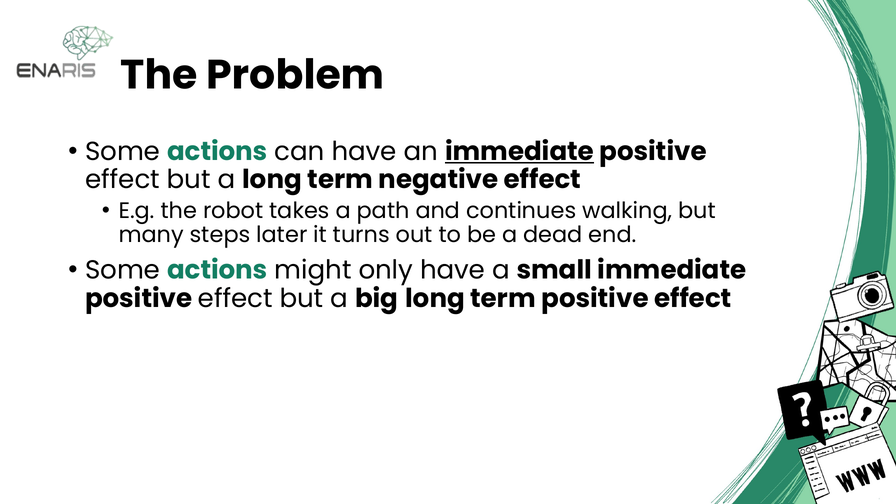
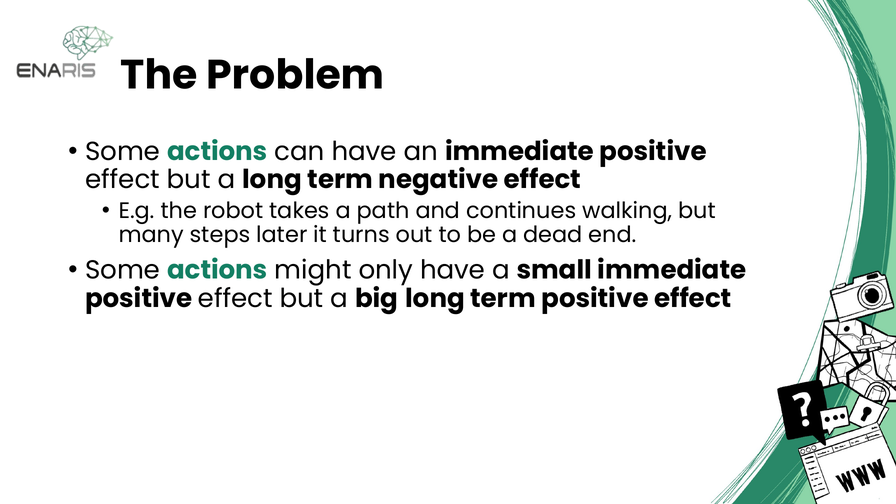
immediate underline: present -> none (519, 151)
